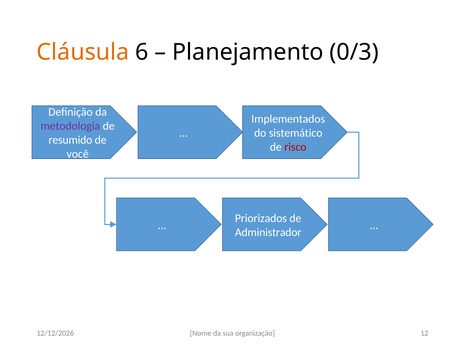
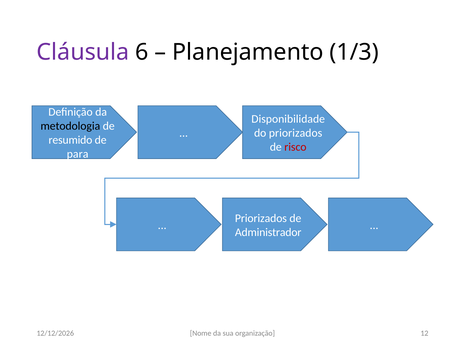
Cláusula colour: orange -> purple (83, 52)
0/3: 0/3 -> 1/3 (354, 52)
Implementados: Implementados -> Disponibilidade (288, 119)
metodologia colour: purple -> black (70, 126)
do sistemático: sistemático -> priorizados (296, 133)
você: você -> para (78, 154)
